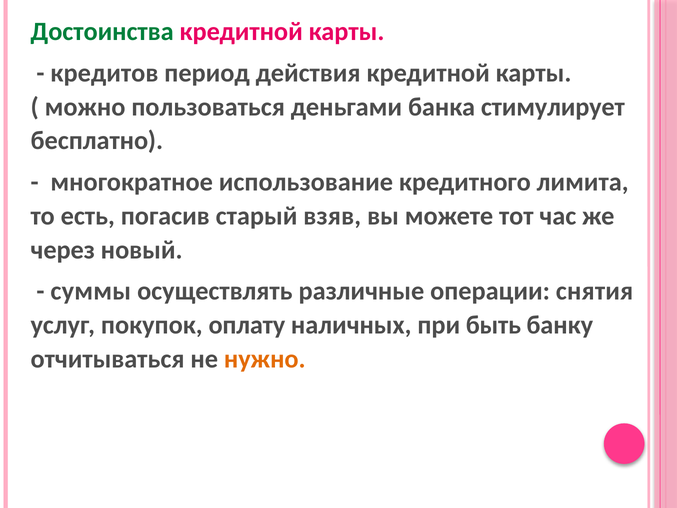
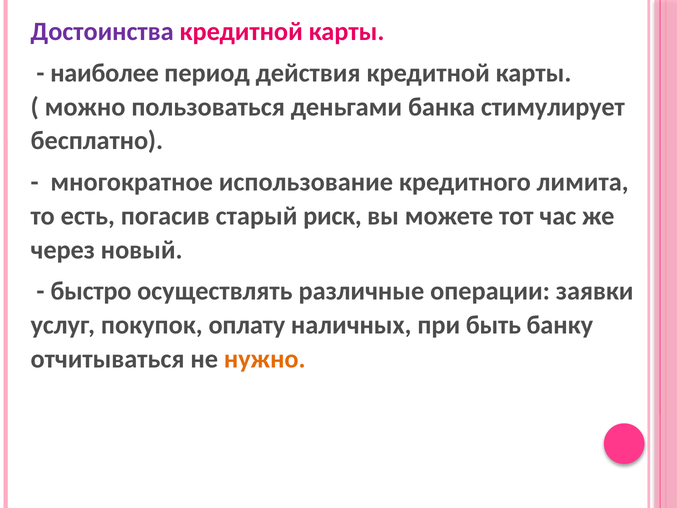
Достоинства colour: green -> purple (102, 32)
кредитов: кредитов -> наиболее (105, 73)
взяв: взяв -> риск (332, 216)
суммы: суммы -> быстро (91, 291)
снятия: снятия -> заявки (595, 291)
